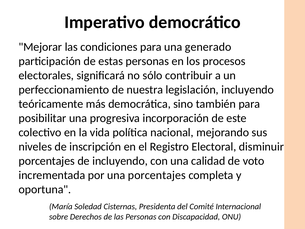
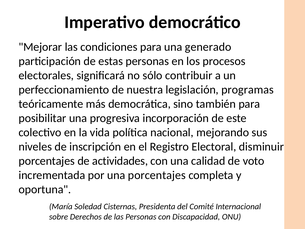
legislación incluyendo: incluyendo -> programas (248, 90)
de incluyendo: incluyendo -> actividades (120, 161)
